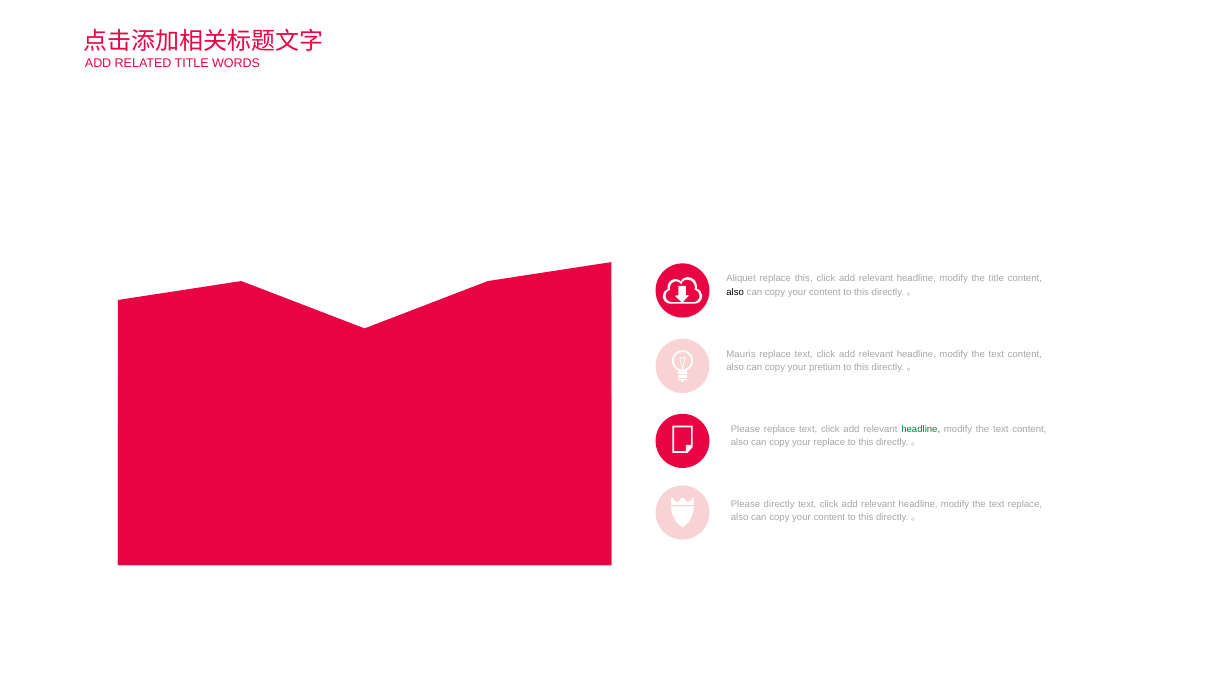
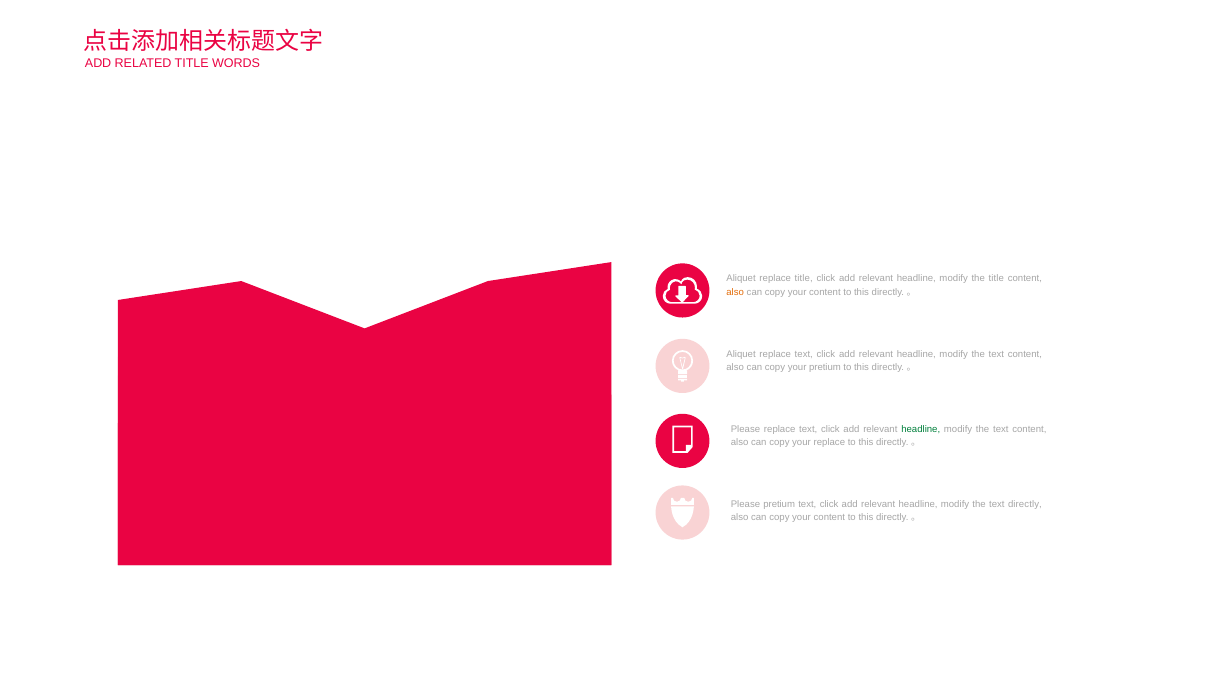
replace this: this -> title (804, 279)
also colour: black -> orange (735, 293)
Mauris: Mauris -> Aliquet (741, 354)
Please directly: directly -> pretium (779, 504)
text replace: replace -> directly (1025, 504)
